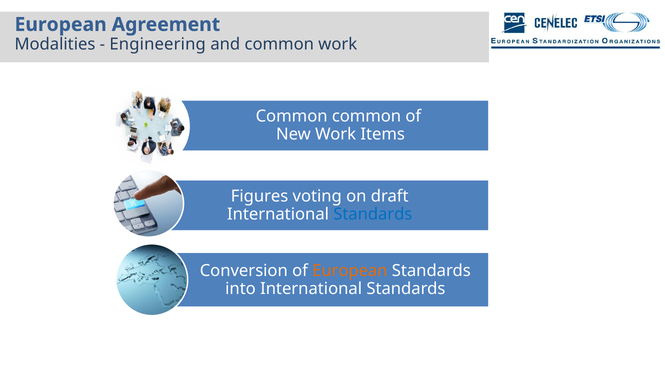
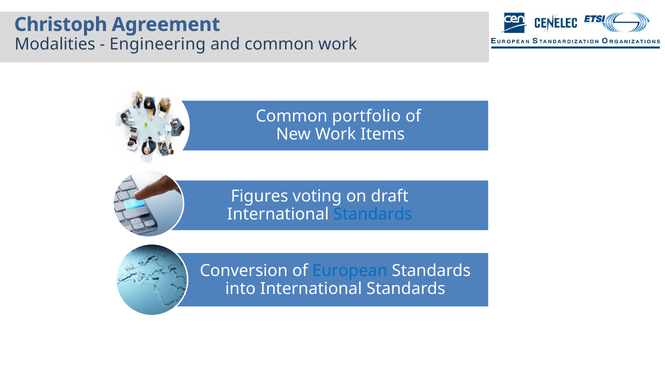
European: European -> Christoph (61, 25)
Common common: common -> portfolio (366, 116)
European colour: orange -> blue (350, 271)
